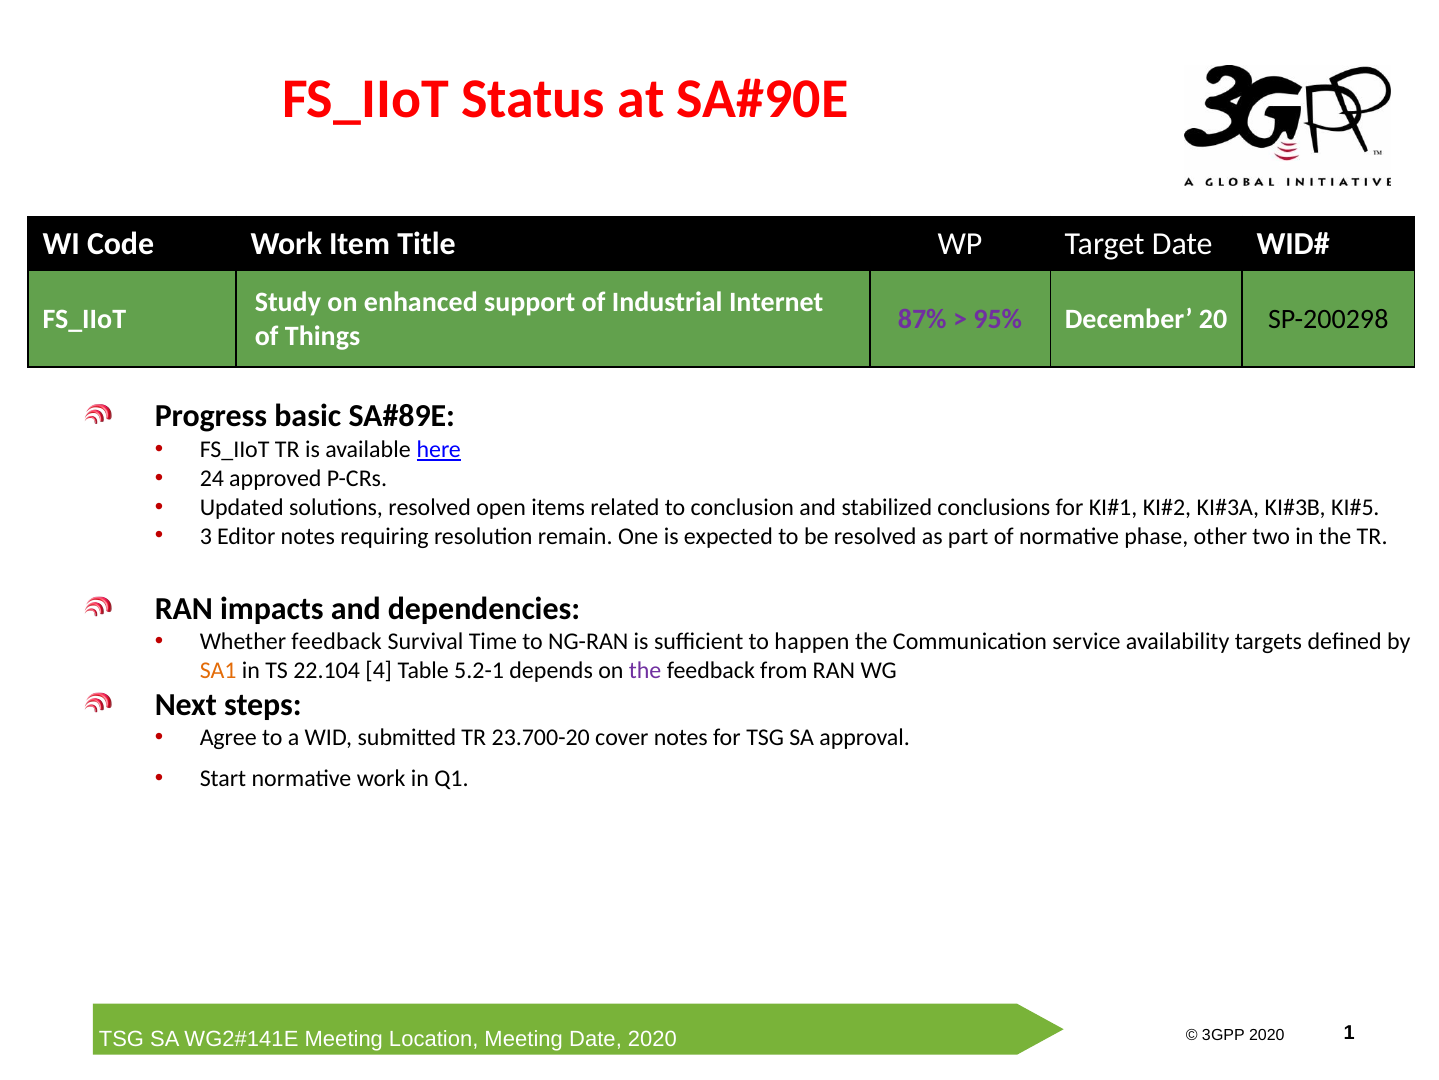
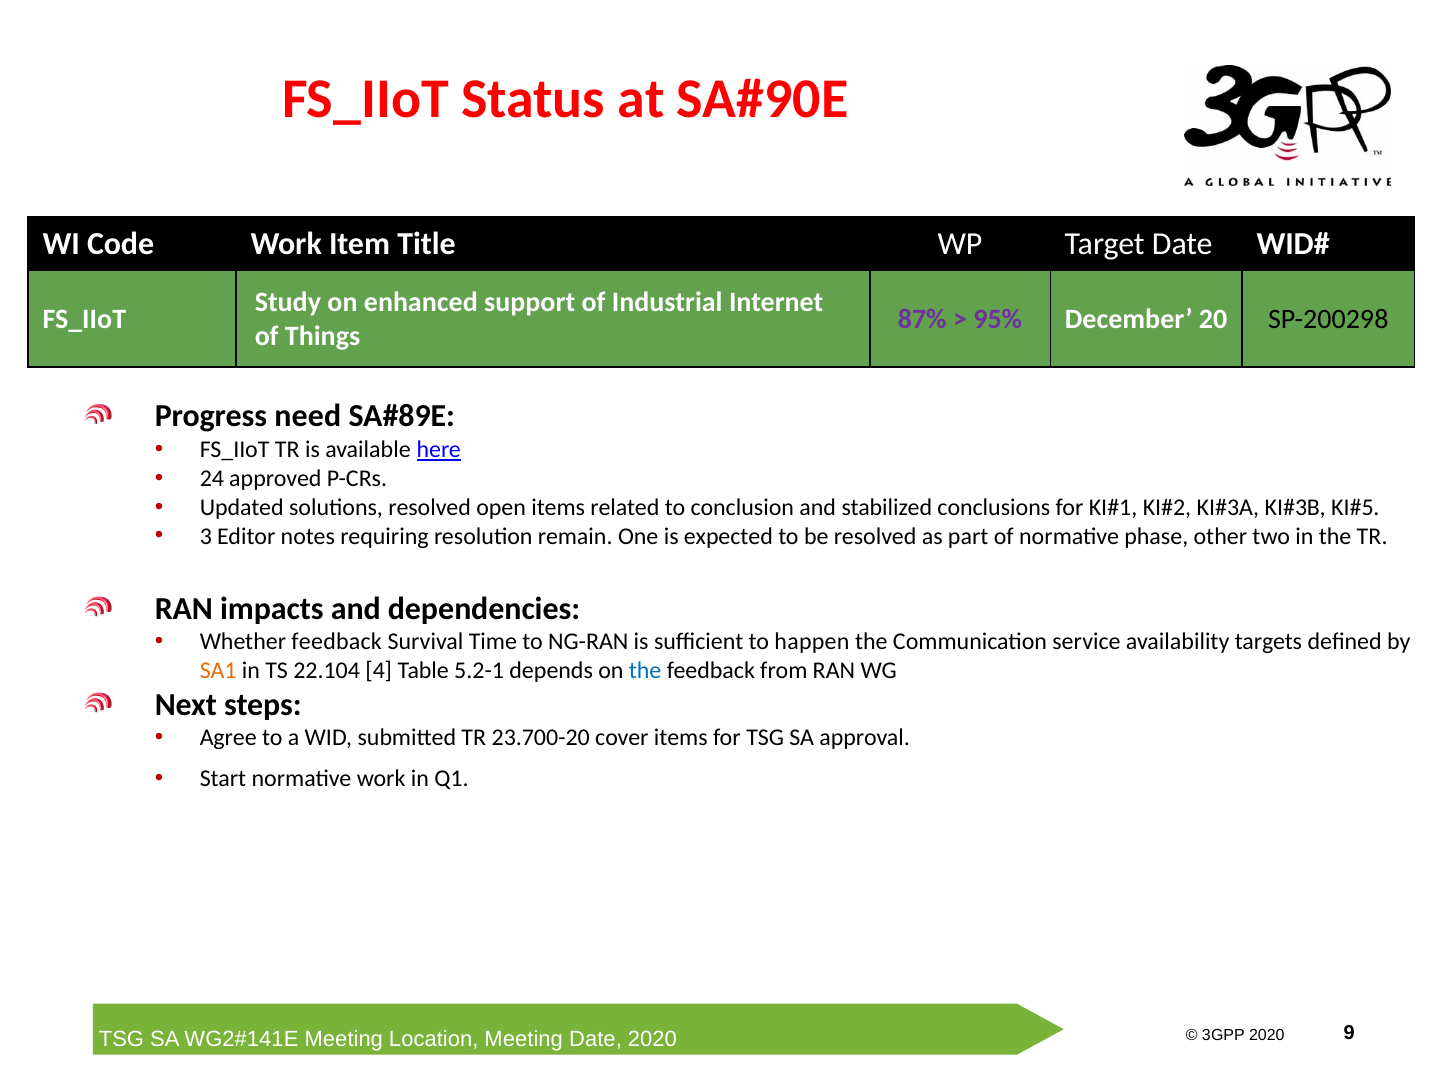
basic: basic -> need (308, 416)
the colour: purple -> blue (645, 670)
cover notes: notes -> items (681, 737)
1: 1 -> 9 (1349, 1032)
